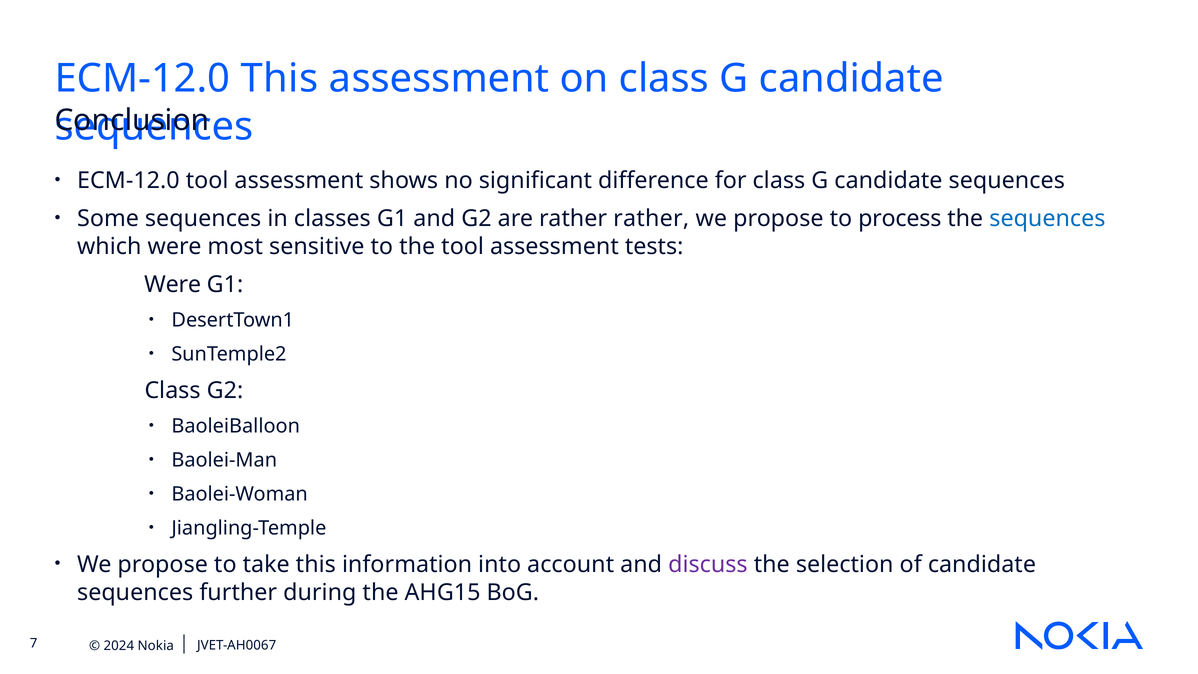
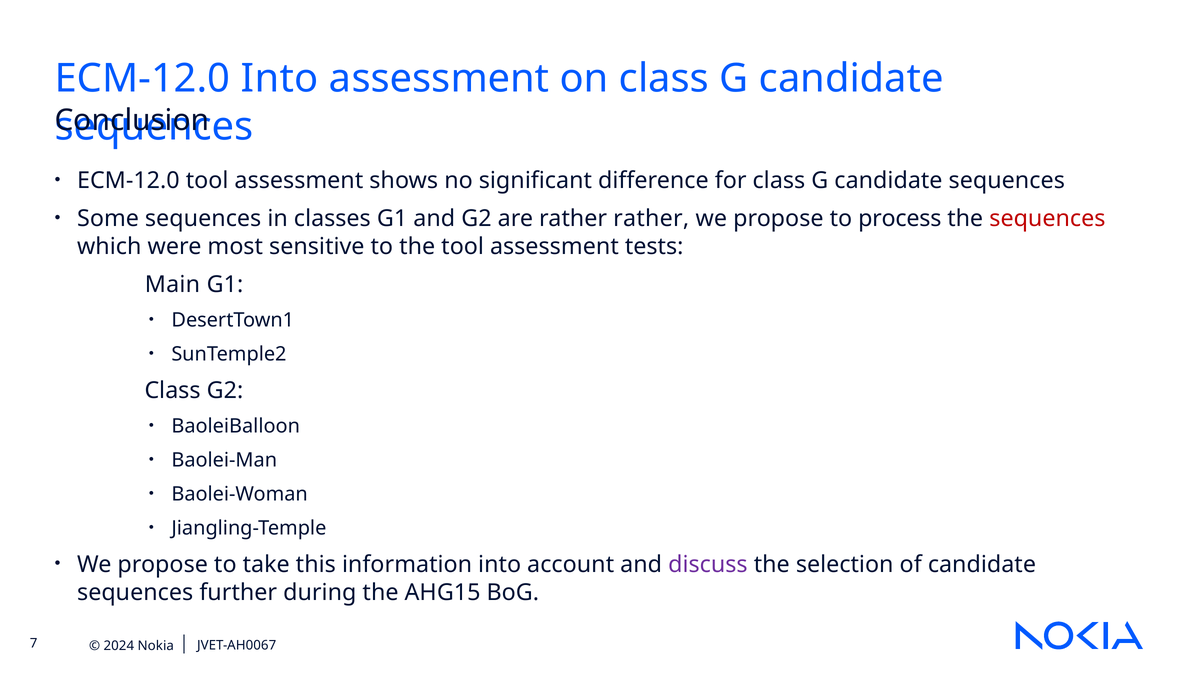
ECM-12.0 This: This -> Into (280, 79)
sequences colour: blue -> red (1047, 219)
Were: Were -> Main (172, 285)
